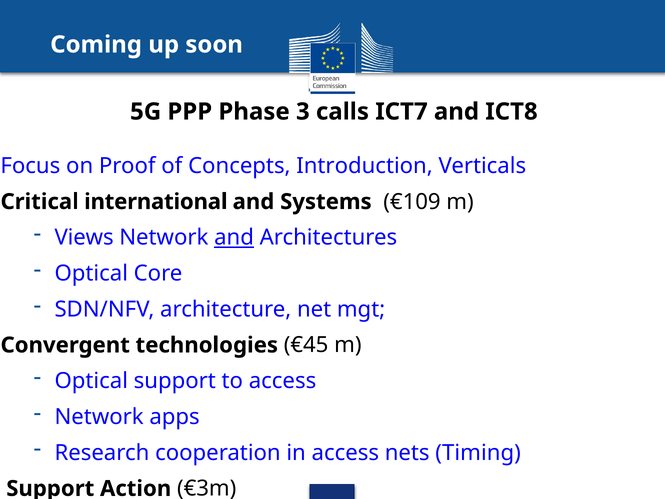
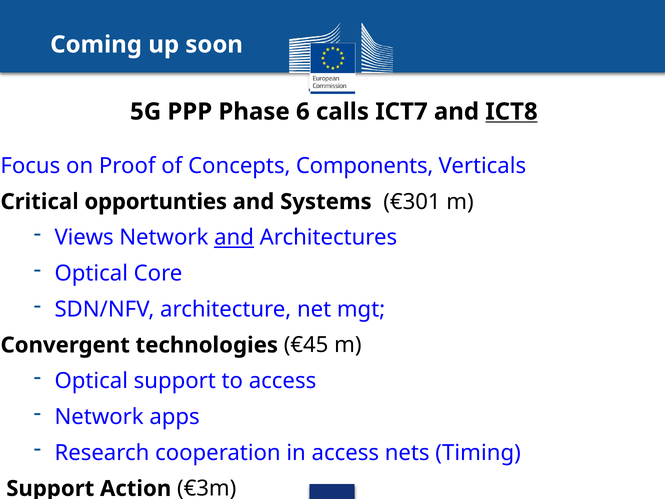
3: 3 -> 6 (303, 112)
ICT8 underline: none -> present (512, 112)
Introduction: Introduction -> Components (365, 166)
international: international -> opportunties (156, 202)
€109: €109 -> €301 (412, 202)
